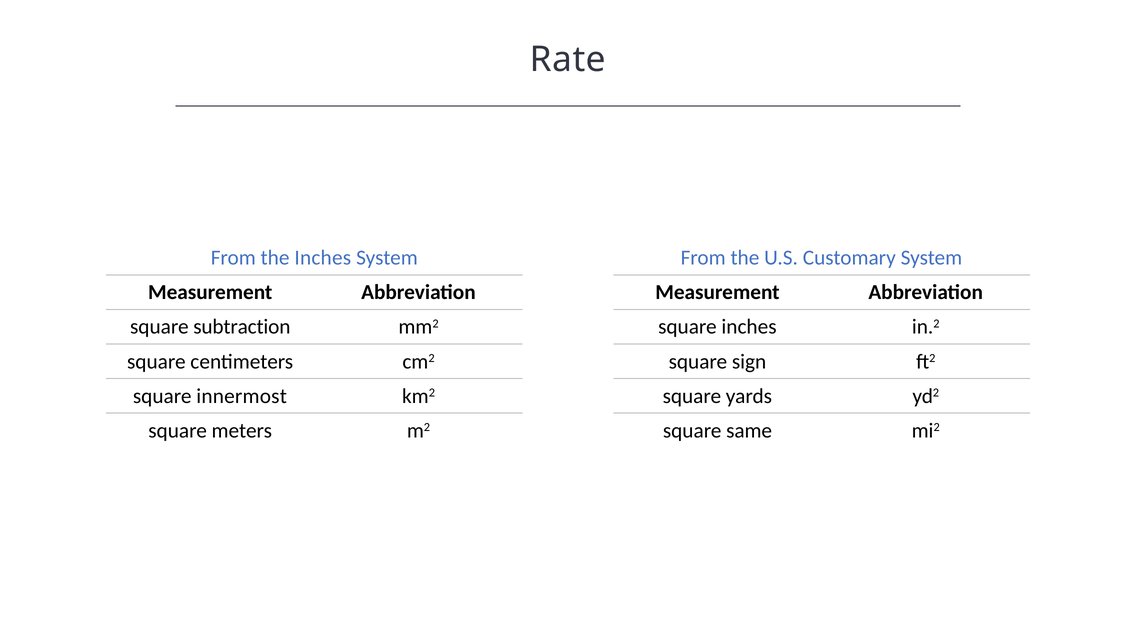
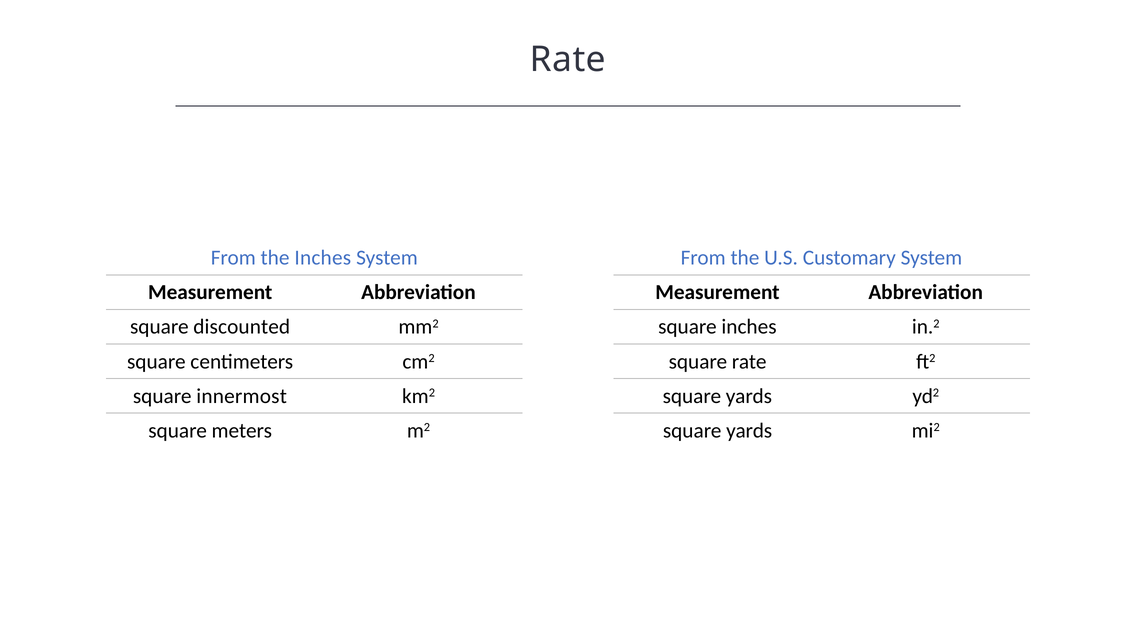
subtraction: subtraction -> discounted (242, 327)
square sign: sign -> rate (749, 362)
same: same -> yards (749, 431)
